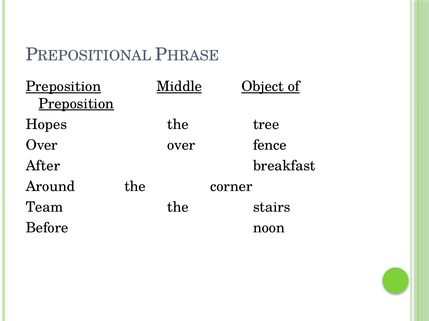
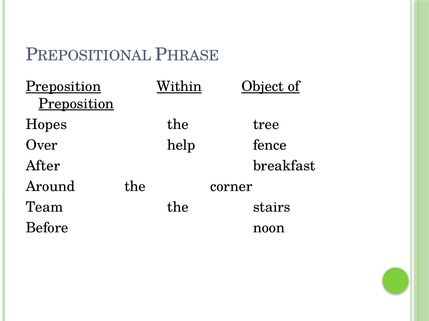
Middle: Middle -> Within (179, 87)
Over over: over -> help (181, 145)
